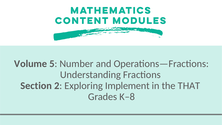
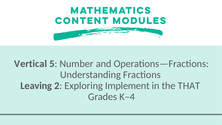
Volume: Volume -> Vertical (31, 64)
Section: Section -> Leaving (36, 86)
K–8: K–8 -> K–4 (127, 97)
